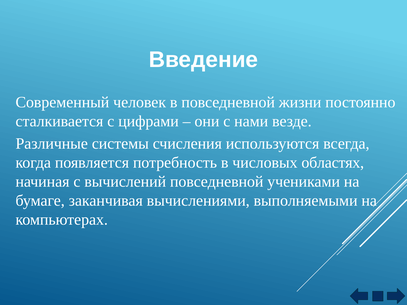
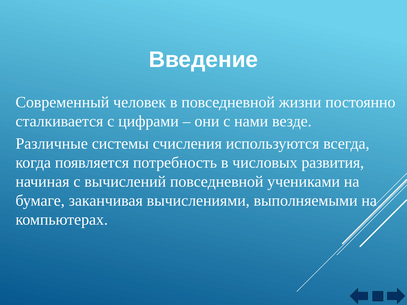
областях: областях -> развития (333, 163)
